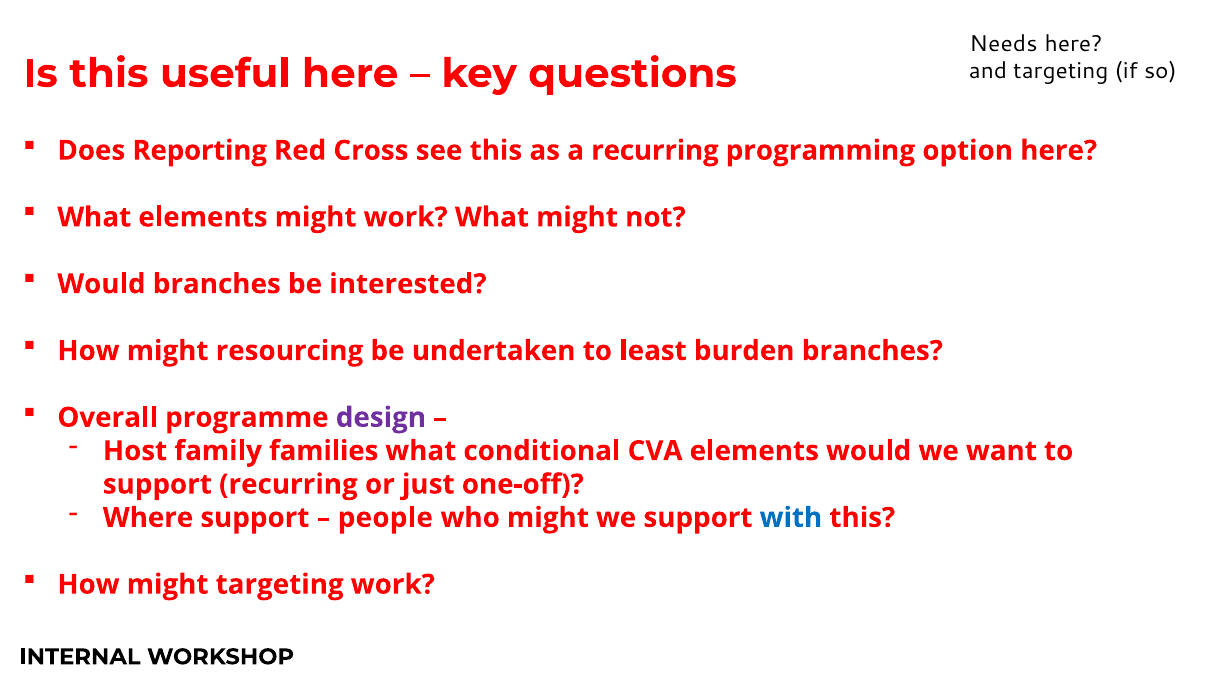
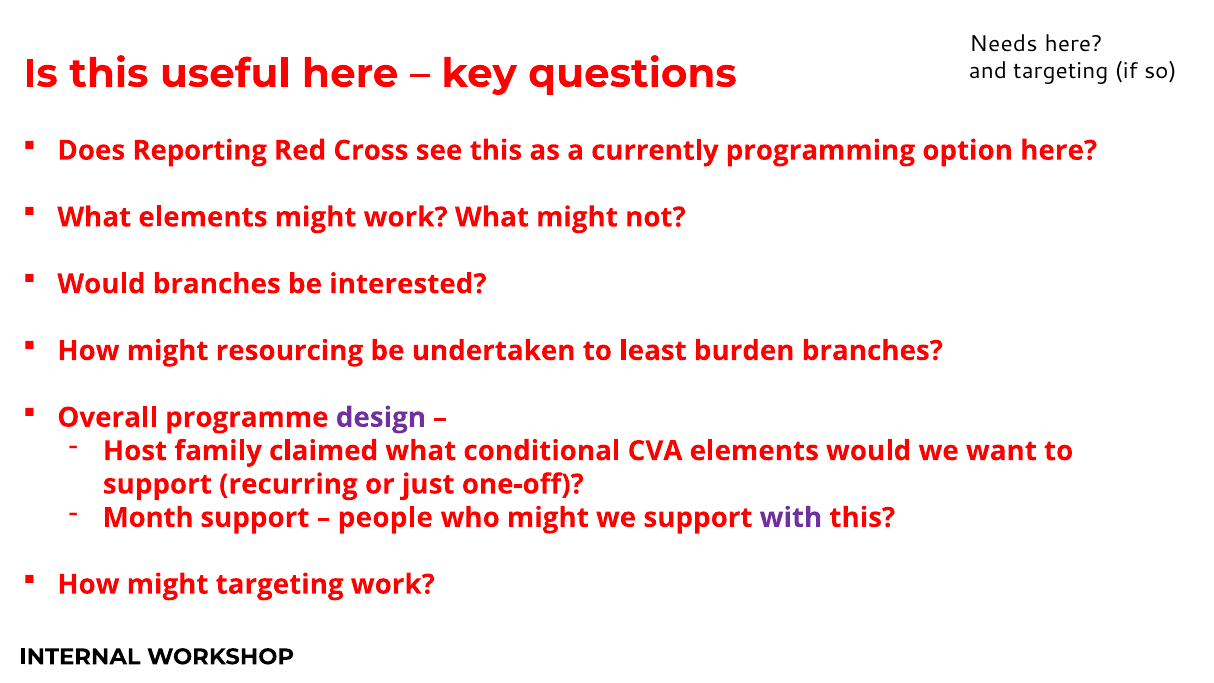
a recurring: recurring -> currently (655, 151)
families: families -> claimed (324, 451)
Where: Where -> Month (148, 518)
with colour: blue -> purple (791, 518)
